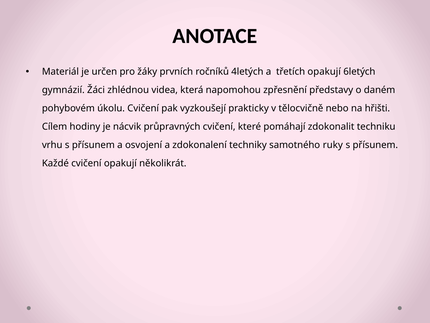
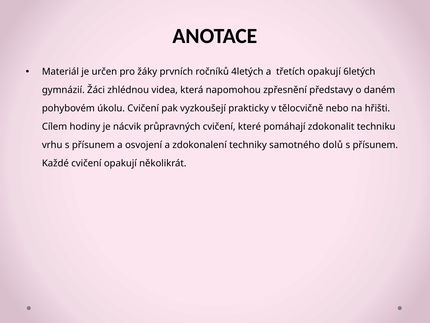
ruky: ruky -> dolů (333, 145)
